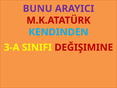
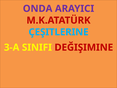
BUNU: BUNU -> ONDA (38, 9)
KENDINDEN: KENDINDEN -> ÇEŞITLERINE (59, 32)
